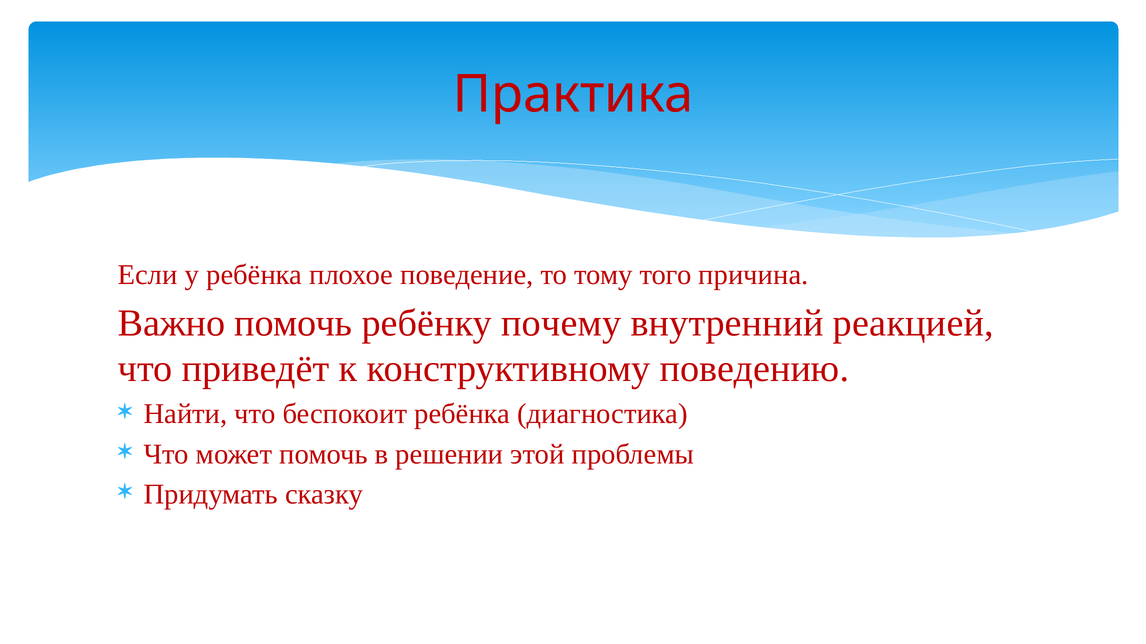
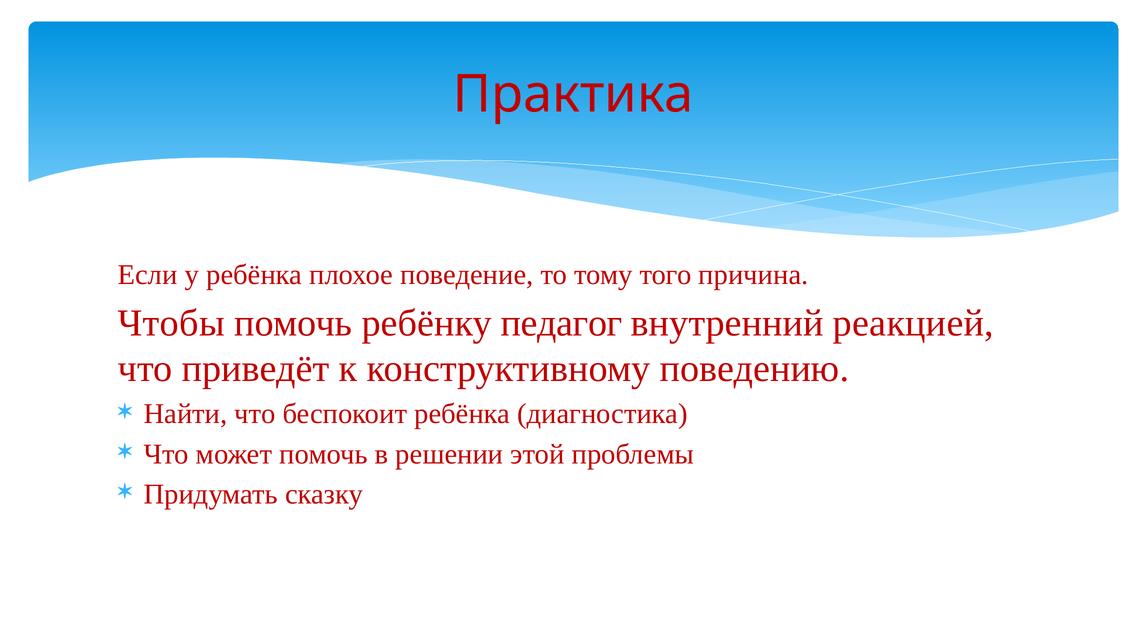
Важно: Важно -> Чтобы (171, 323)
почему: почему -> педагог (562, 323)
